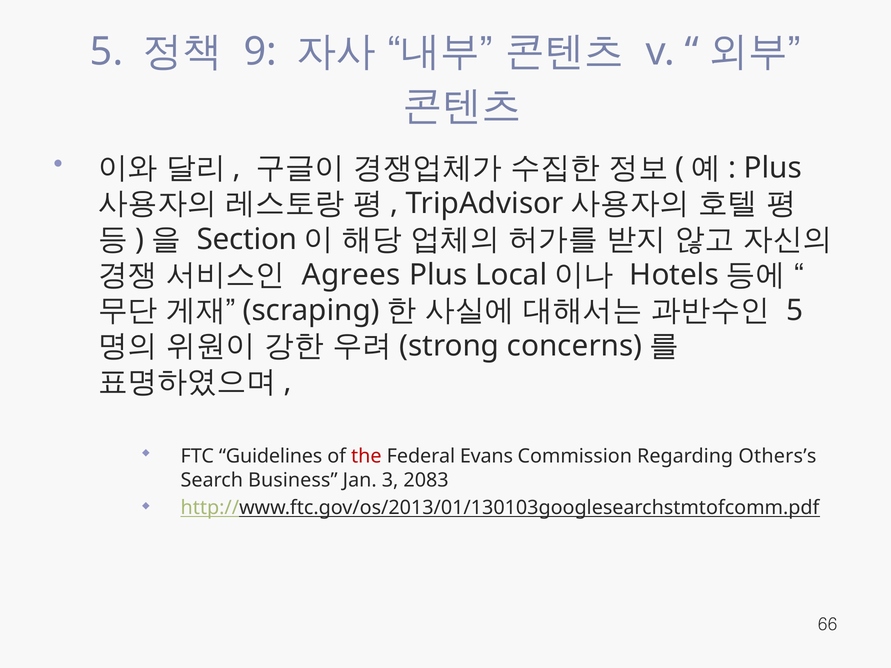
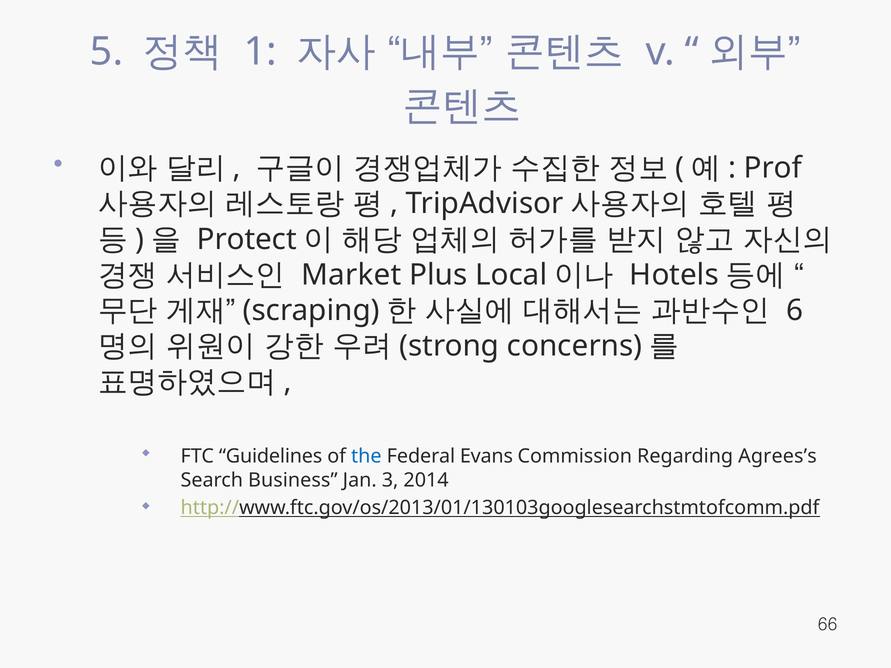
9: 9 -> 1 (260, 52)
Plus: Plus -> Prof (773, 168)
Section: Section -> Protect (247, 239)
Agrees: Agrees -> Market (351, 275)
5: 5 -> 6 (795, 311)
the colour: red -> blue (366, 456)
Others’s: Others’s -> Agrees’s (777, 456)
2083: 2083 -> 2014 (426, 480)
